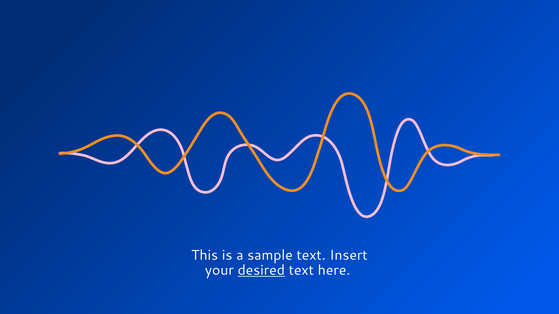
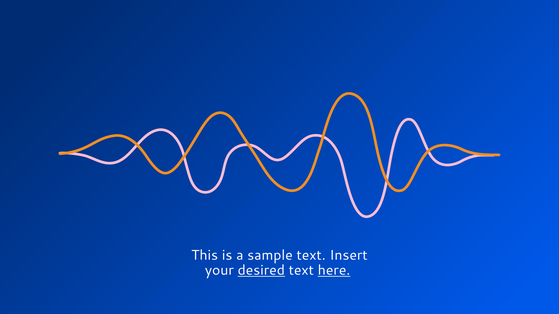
here underline: none -> present (334, 271)
